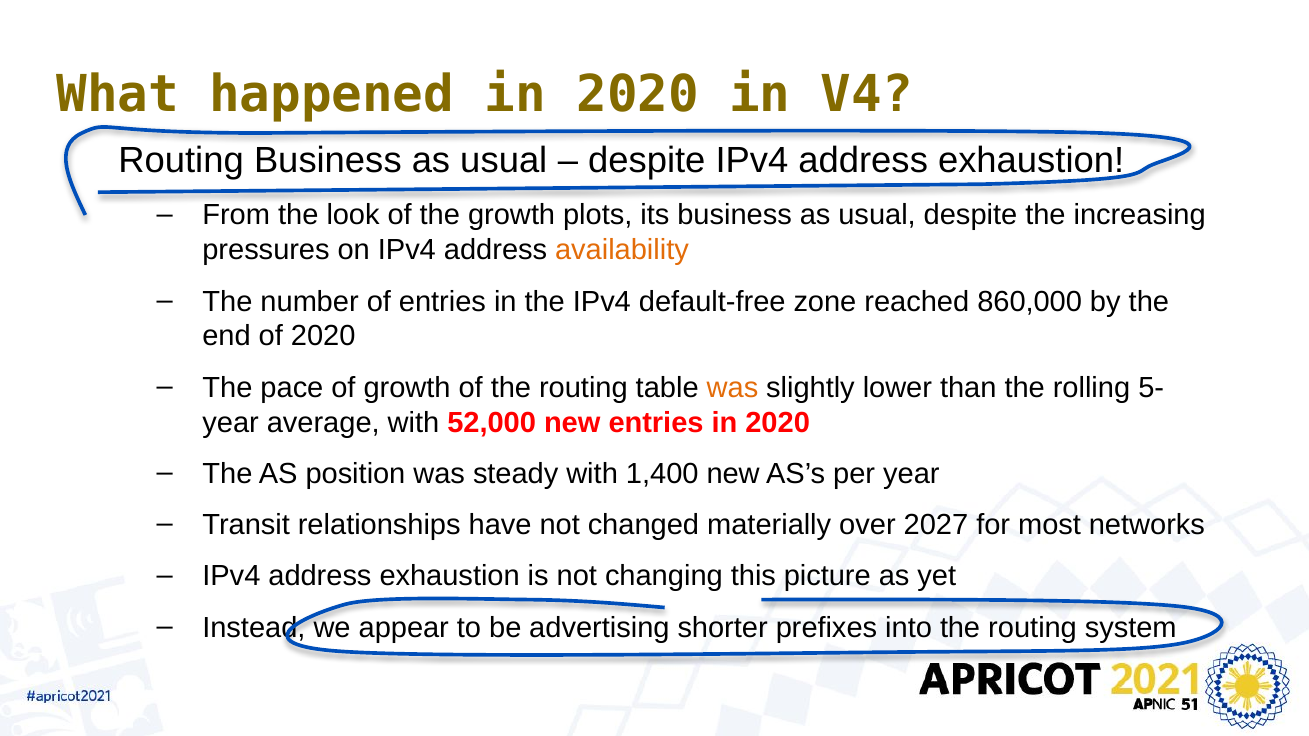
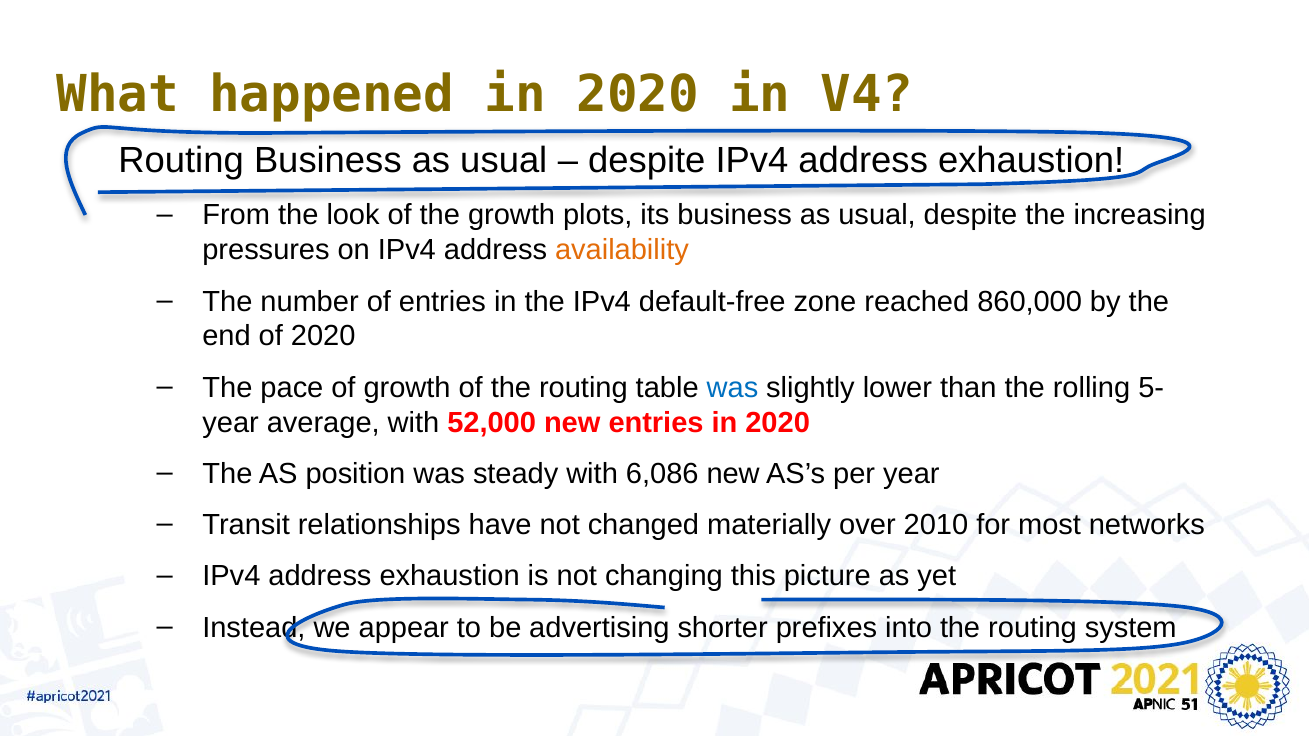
was colour: orange -> blue (733, 388)
1,400: 1,400 -> 6,086 (662, 474)
2027: 2027 -> 2010 (936, 525)
